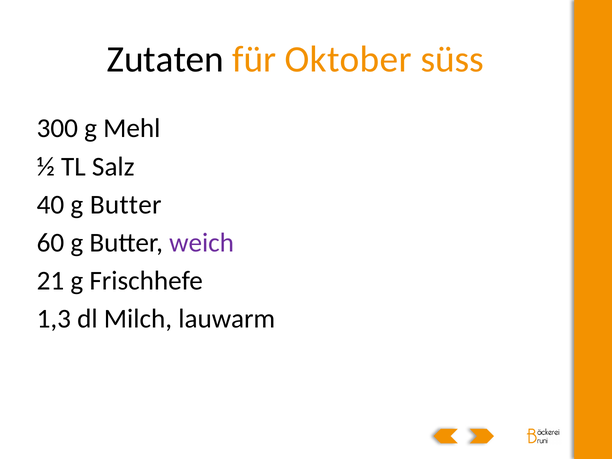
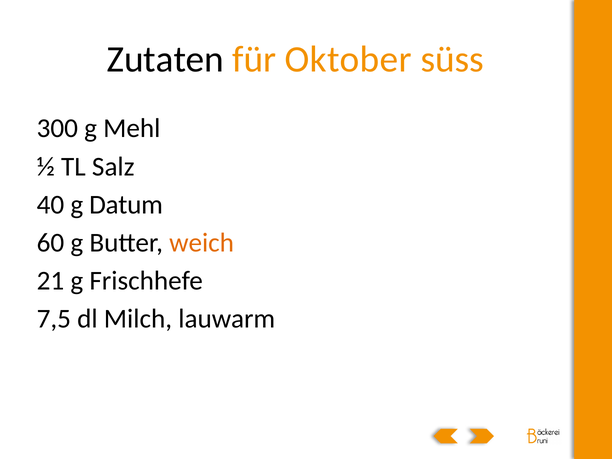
40 g Butter: Butter -> Datum (126, 205)
weich colour: purple -> orange (202, 243)
1,3: 1,3 -> 7,5 (54, 319)
